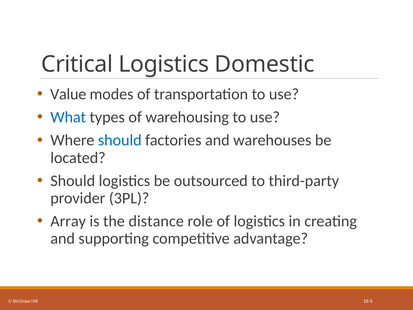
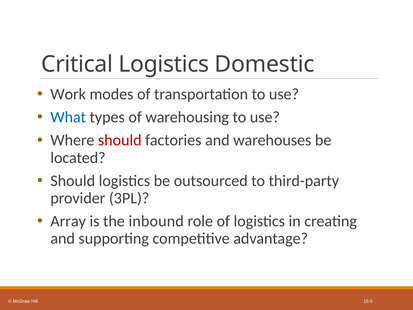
Value: Value -> Work (68, 94)
should colour: blue -> red (120, 140)
distance: distance -> inbound (156, 221)
